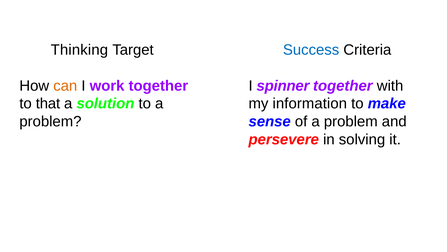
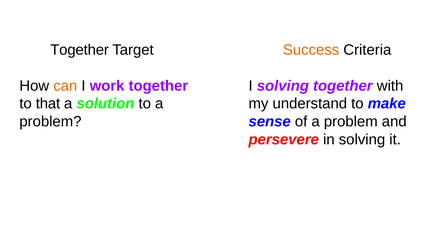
Thinking: Thinking -> Together (80, 50)
Success colour: blue -> orange (311, 50)
I spinner: spinner -> solving (283, 86)
information: information -> understand (310, 104)
